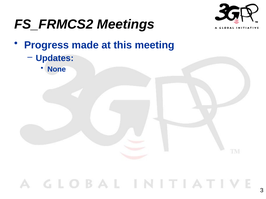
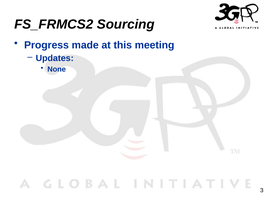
Meetings: Meetings -> Sourcing (126, 24)
